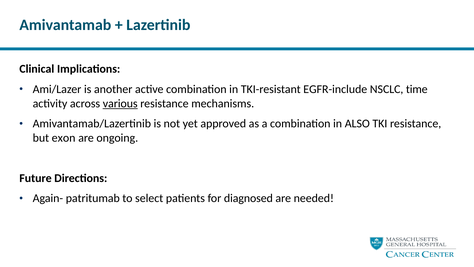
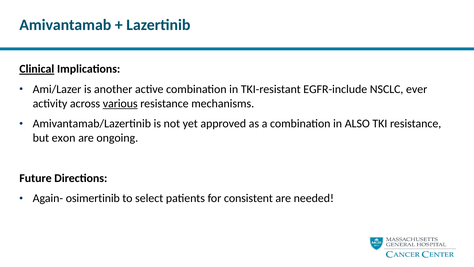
Clinical underline: none -> present (37, 69)
time: time -> ever (417, 89)
patritumab: patritumab -> osimertinib (93, 198)
diagnosed: diagnosed -> consistent (248, 198)
